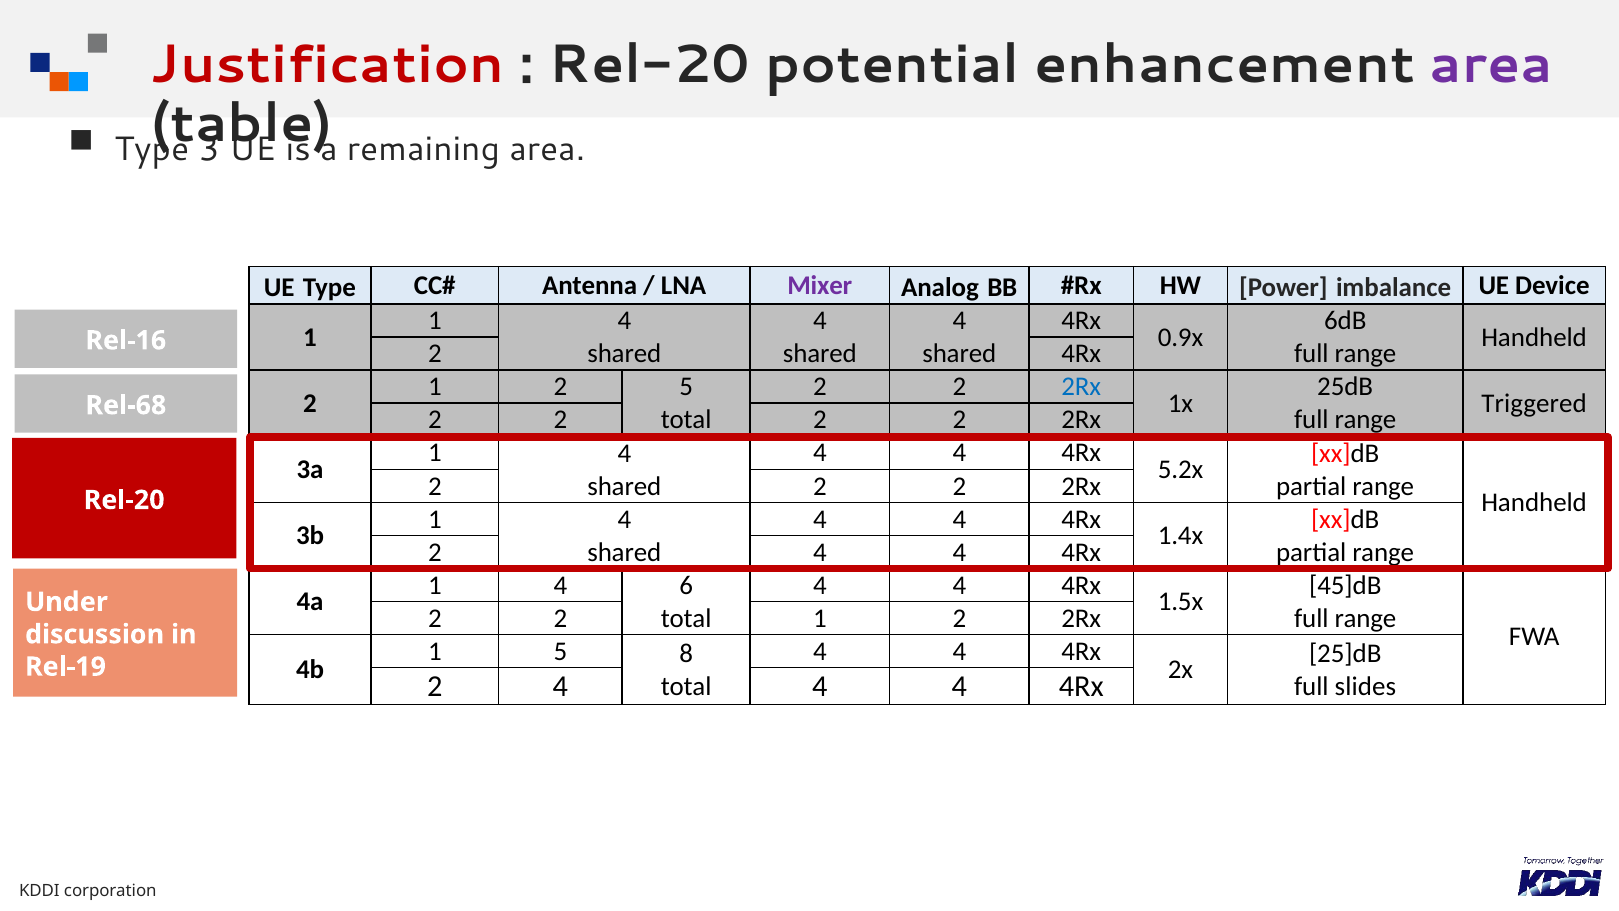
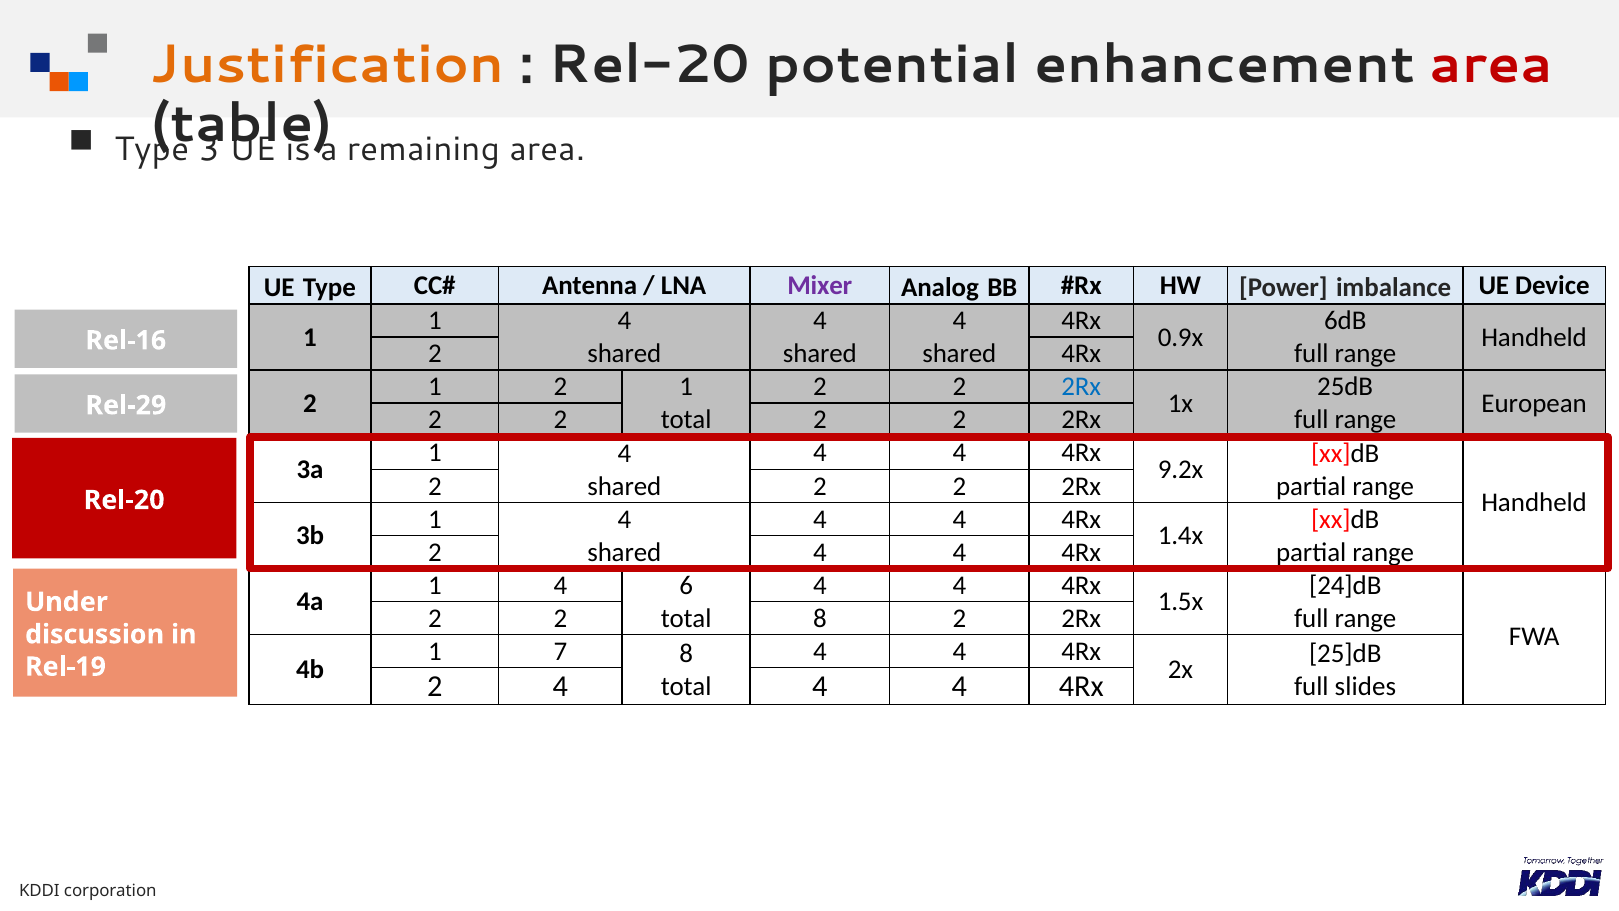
Justification colour: red -> orange (328, 65)
area colour: purple -> red (1491, 65)
1 2 5: 5 -> 1 (686, 387)
Triggered: Triggered -> European (1534, 403)
Rel-68: Rel-68 -> Rel-29 (126, 405)
5.2x: 5.2x -> 9.2x (1181, 469)
45]dB: 45]dB -> 24]dB (1345, 585)
2 2 1: 1 -> 8 (820, 618)
1 5: 5 -> 7 (560, 651)
